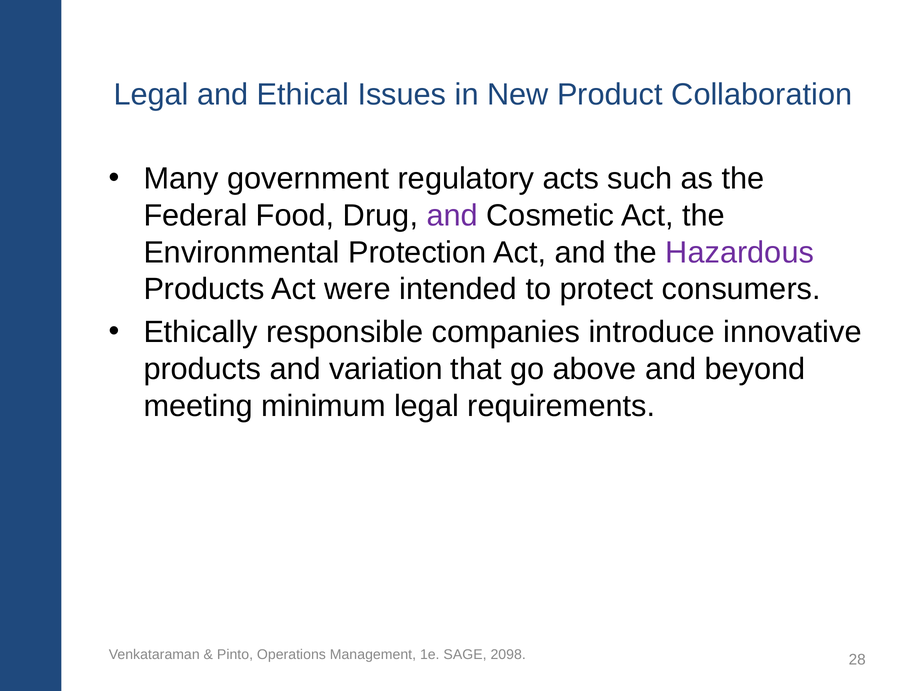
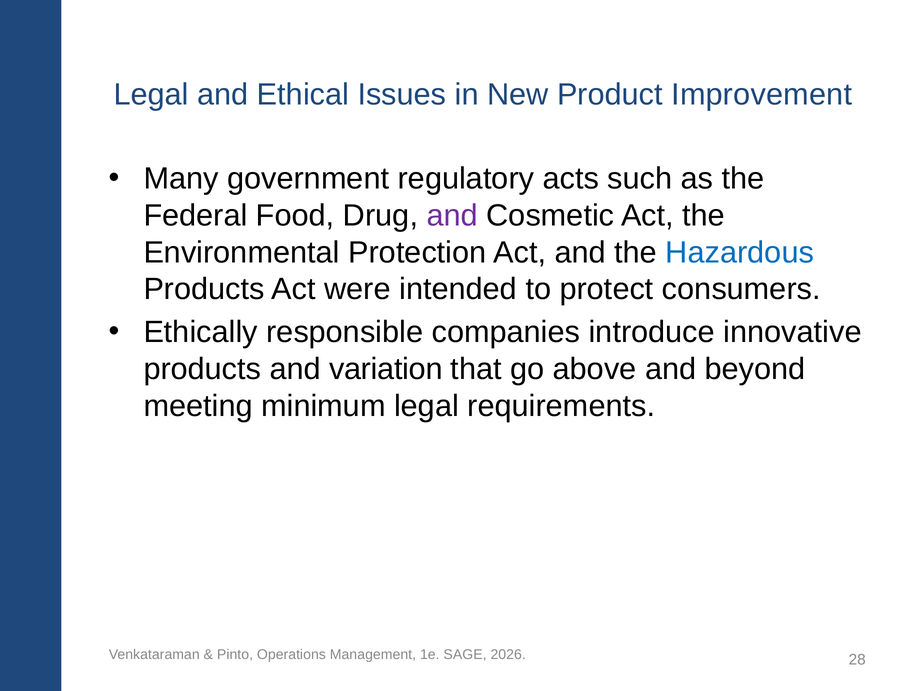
Collaboration: Collaboration -> Improvement (762, 94)
Hazardous colour: purple -> blue (740, 252)
2098: 2098 -> 2026 (508, 654)
